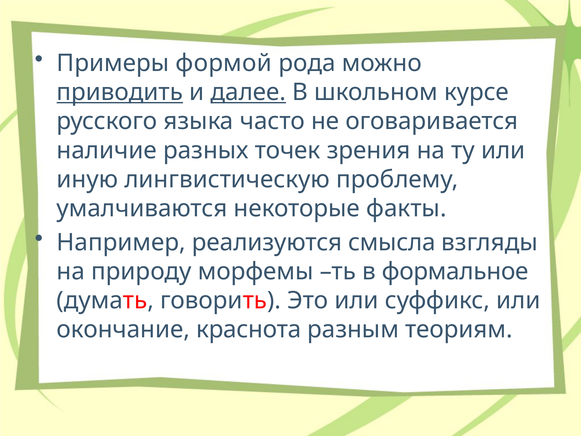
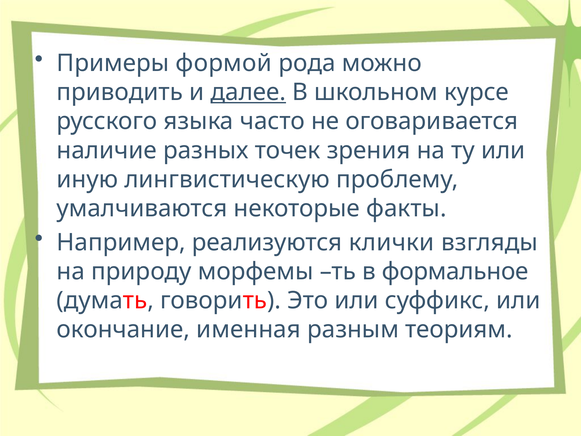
приводить underline: present -> none (120, 92)
смысла: смысла -> клички (392, 242)
краснота: краснота -> именная (249, 329)
